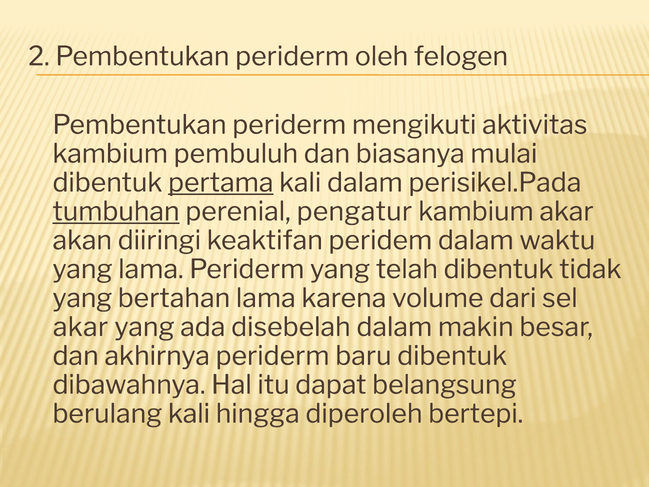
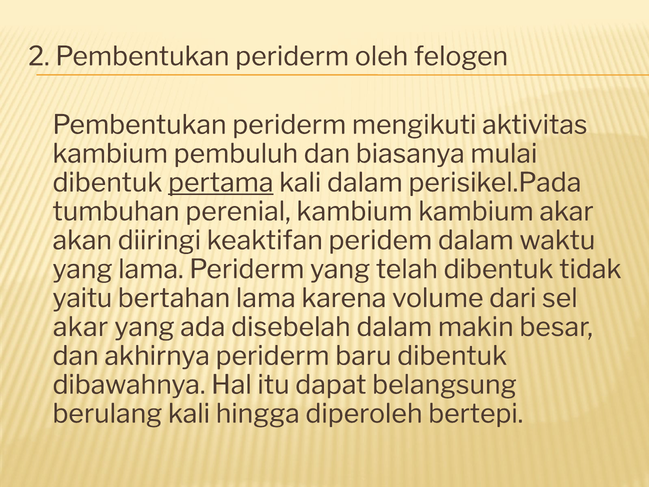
tumbuhan underline: present -> none (116, 211)
perenial pengatur: pengatur -> kambium (354, 211)
yang: yang -> yaitu (82, 298)
